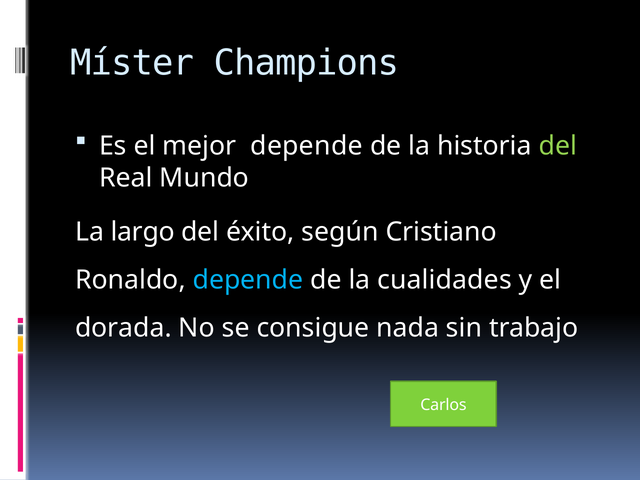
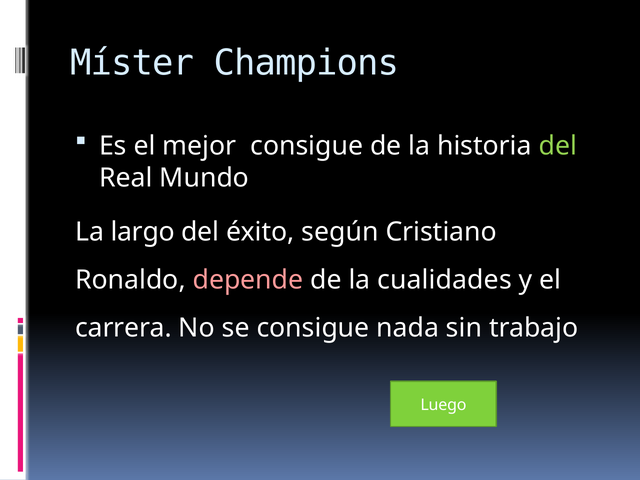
mejor depende: depende -> consigue (307, 146)
depende colour: light blue -> pink (248, 280)
dorada: dorada -> carrera (123, 328)
Carlos: Carlos -> Luego (443, 405)
